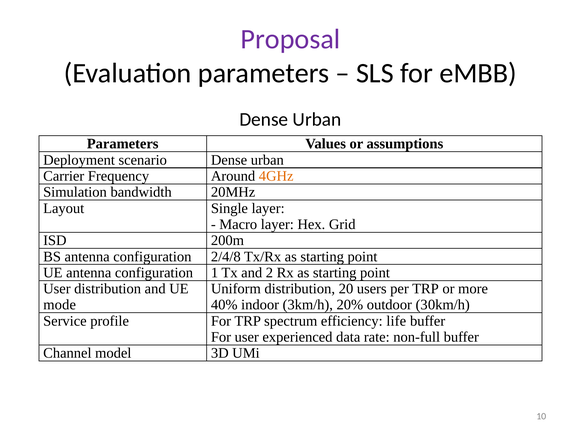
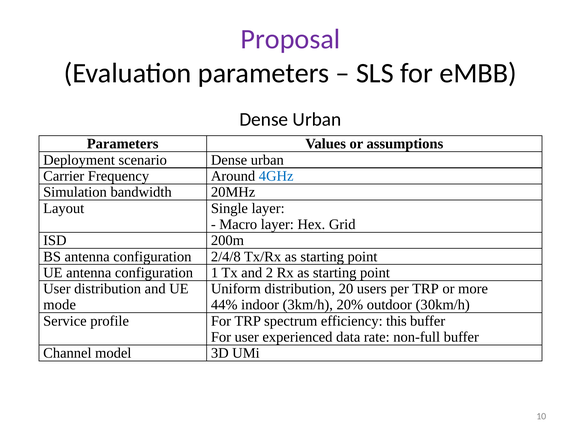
4GHz colour: orange -> blue (276, 176)
40%: 40% -> 44% (224, 305)
life: life -> this (396, 321)
